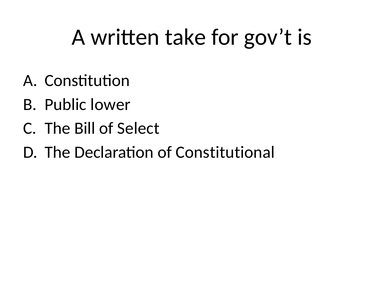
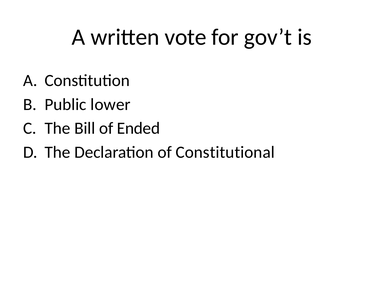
take: take -> vote (186, 37)
Select: Select -> Ended (138, 128)
